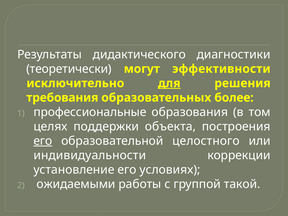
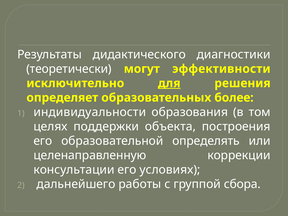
требования: требования -> определяет (62, 98)
профессиональные: профессиональные -> индивидуальности (90, 112)
его underline: present -> none (43, 141)
целостного: целостного -> определять (206, 141)
индивидуальности: индивидуальности -> целенаправленную (90, 155)
установление: установление -> консультации (74, 170)
ожидаемыми: ожидаемыми -> дальнейшего (76, 184)
такой: такой -> сбора (242, 184)
